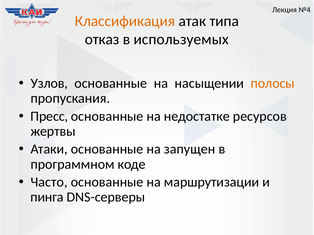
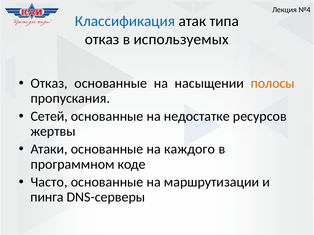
Классификация colour: orange -> blue (125, 21)
Узлов: Узлов -> Отказ (49, 84)
Пресс: Пресс -> Сетей (49, 116)
запущен: запущен -> каждого (190, 149)
